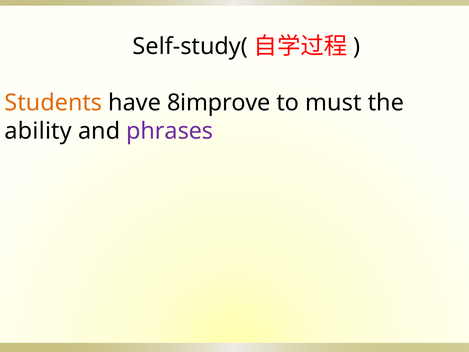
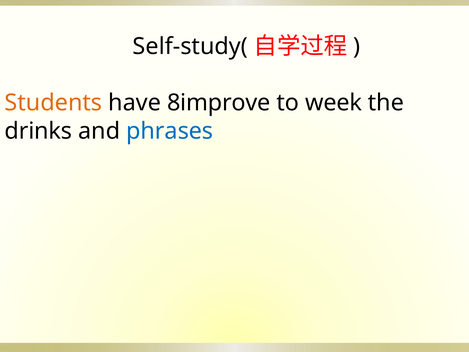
must: must -> week (334, 103)
ability: ability -> drinks (38, 131)
phrases colour: purple -> blue (170, 131)
